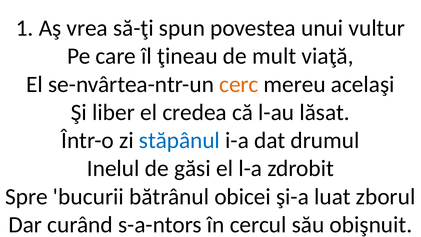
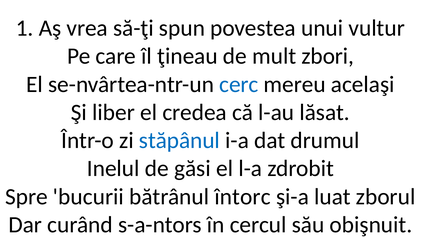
viaţă: viaţă -> zbori (328, 56)
cerc colour: orange -> blue (239, 84)
obicei: obicei -> întorc (243, 197)
